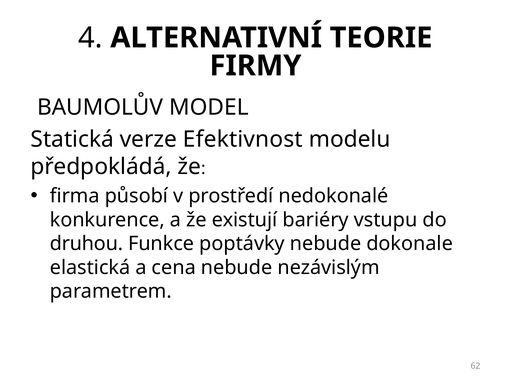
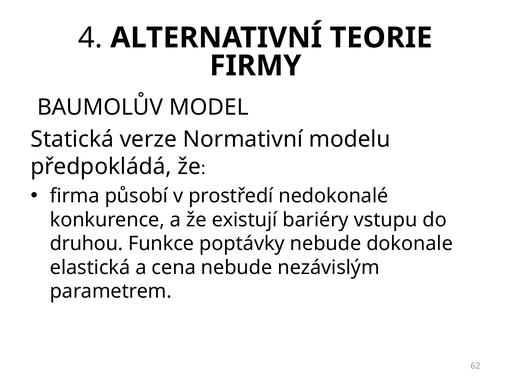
Efektivnost: Efektivnost -> Normativní (243, 139)
